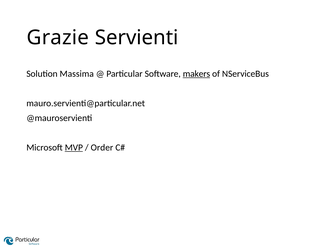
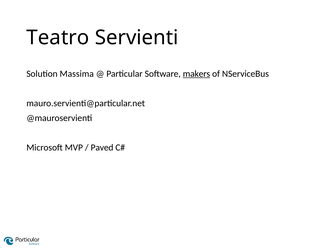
Grazie: Grazie -> Teatro (58, 38)
MVP underline: present -> none (74, 147)
Order: Order -> Paved (102, 147)
